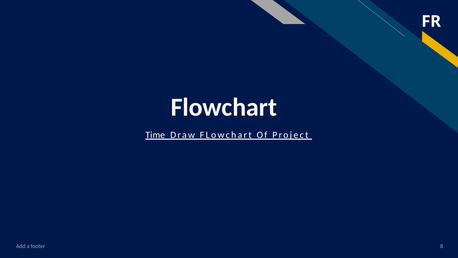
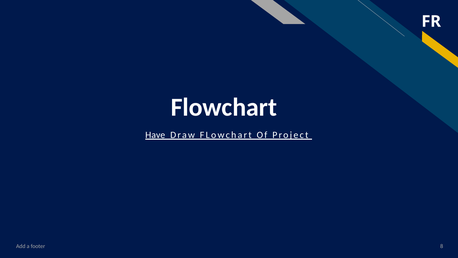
Time: Time -> Have (155, 135)
